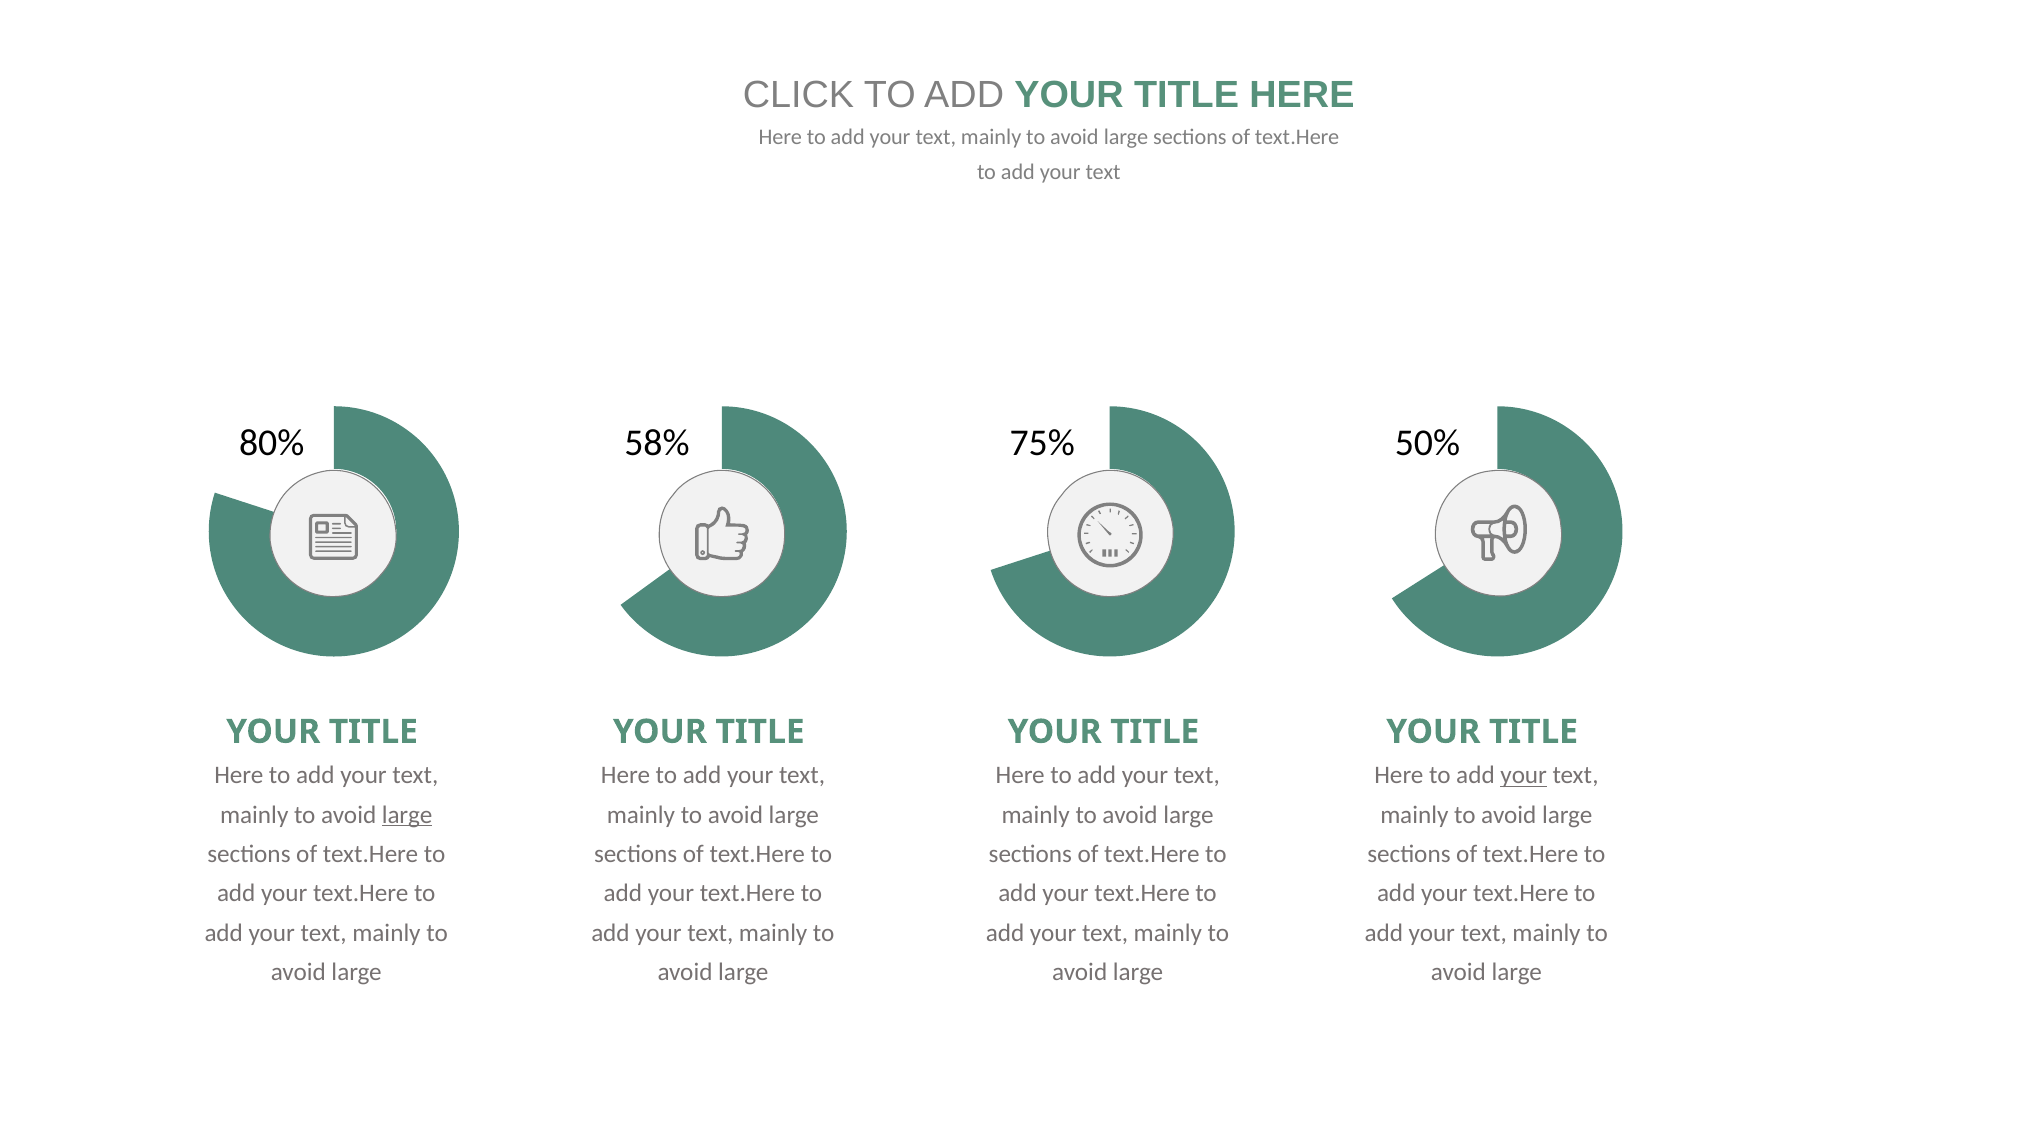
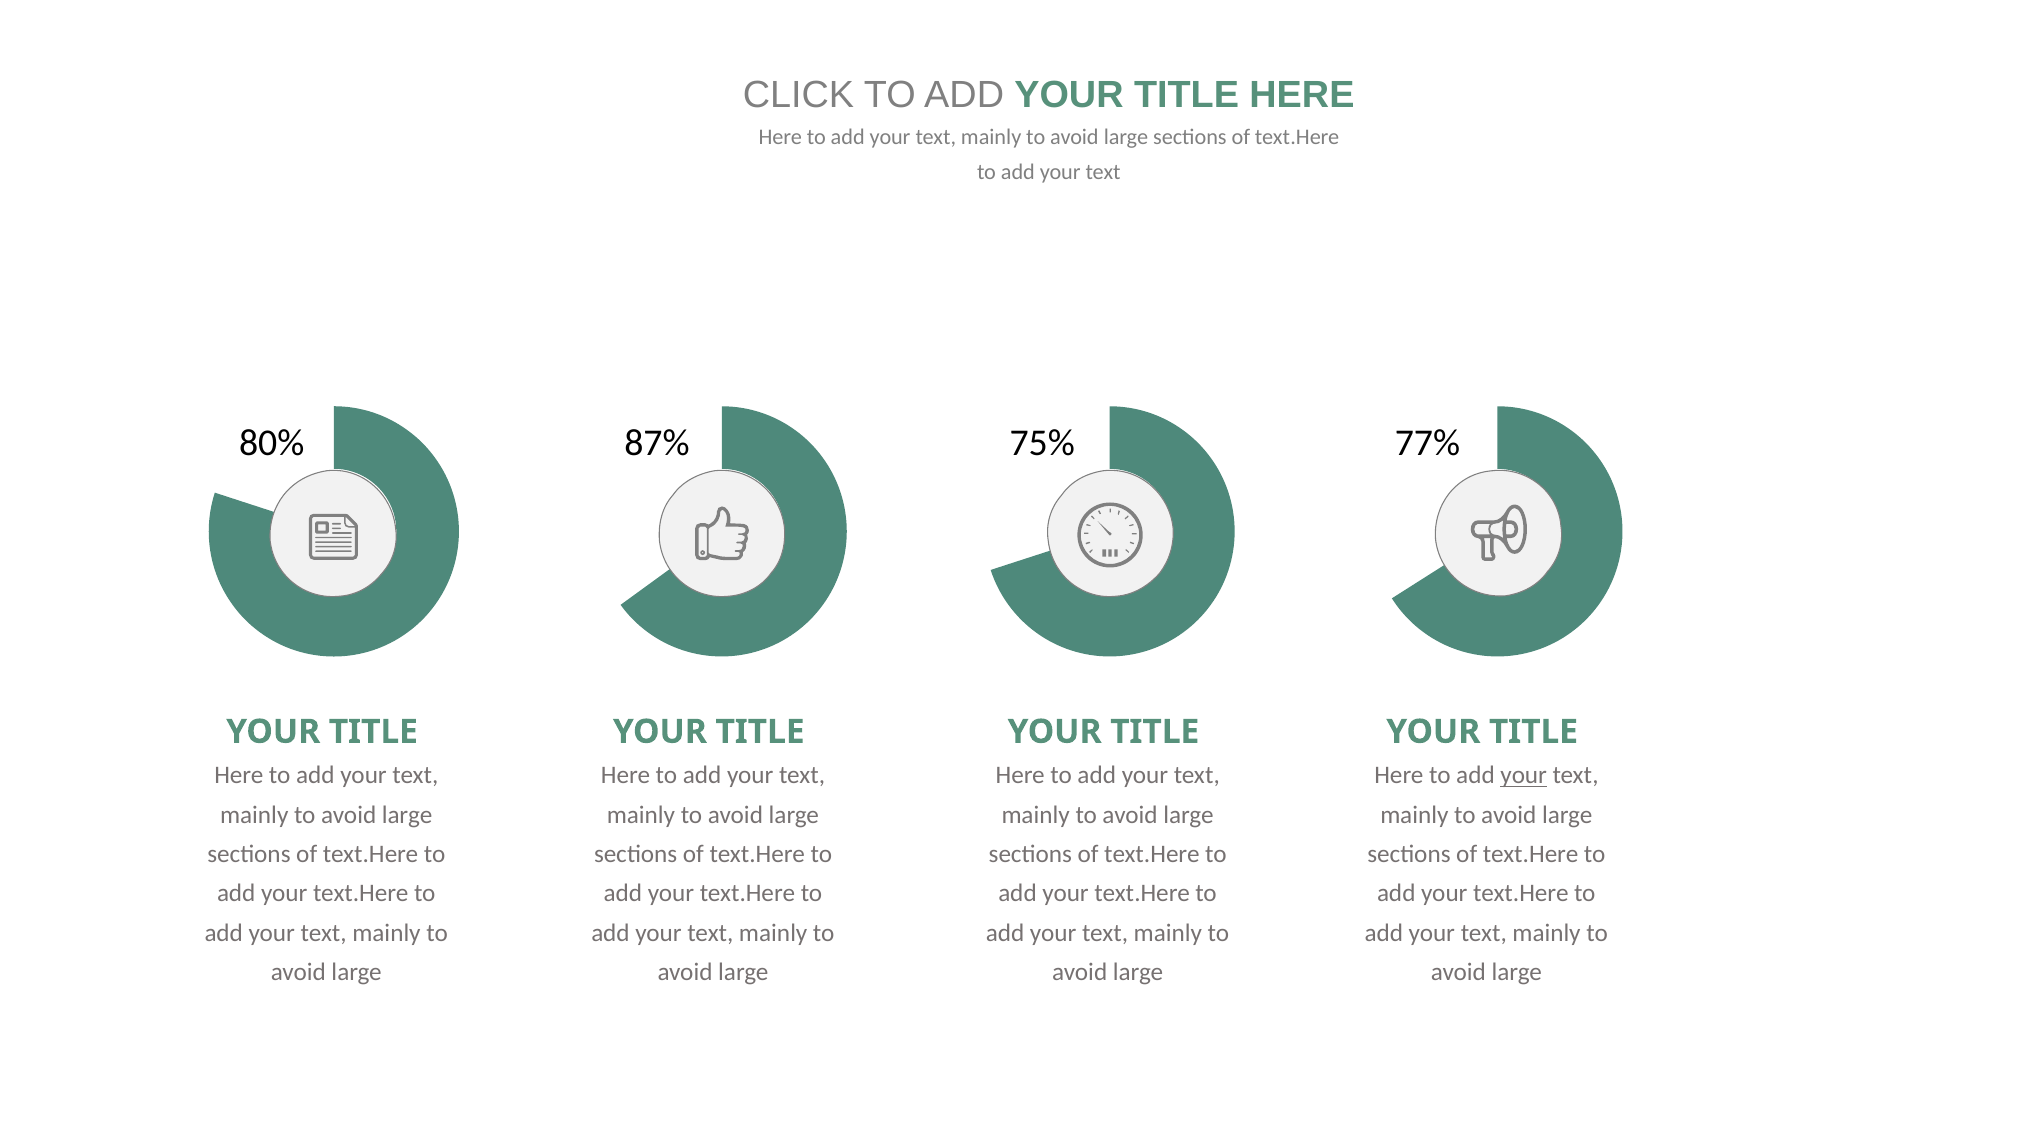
58%: 58% -> 87% (657, 443)
50%: 50% -> 77% (1427, 443)
large underline: present -> none (407, 814)
